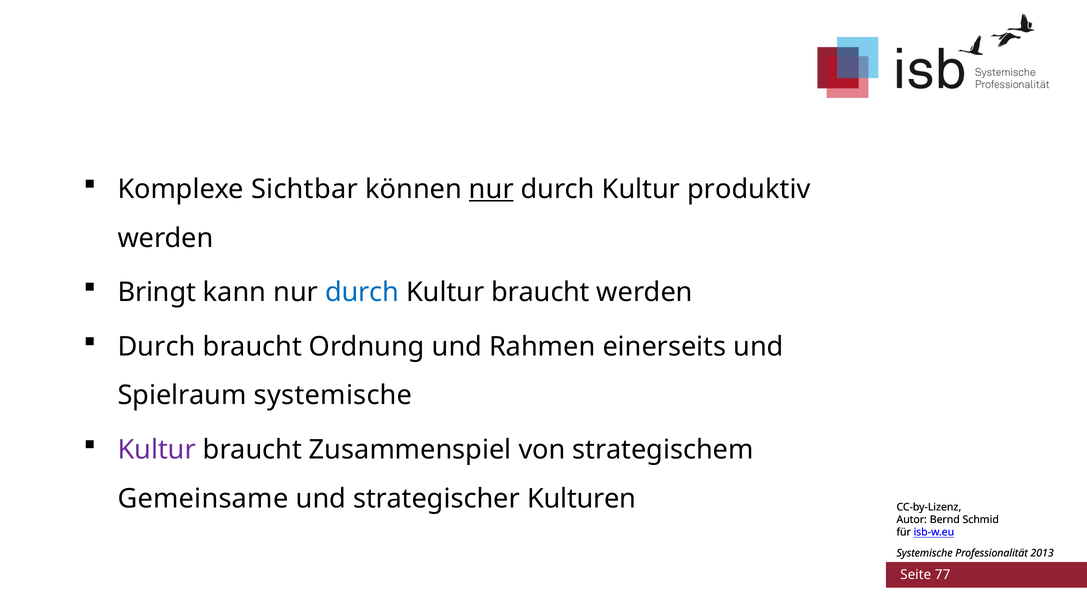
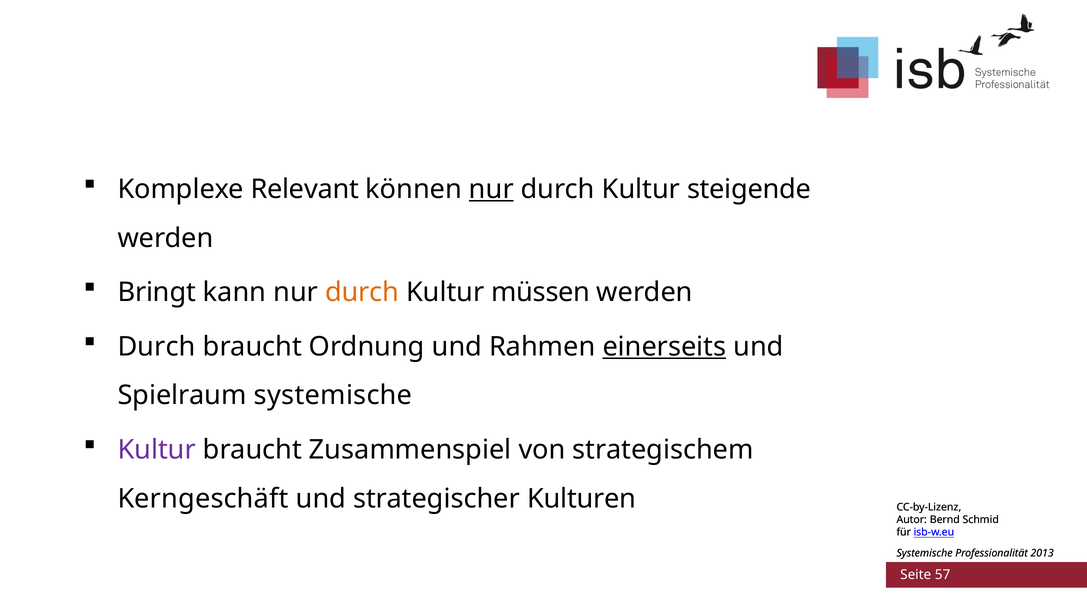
Sichtbar: Sichtbar -> Relevant (305, 189)
produktiv: produktiv -> steigende (749, 189)
durch colour: blue -> orange (362, 293)
braucht: braucht -> müssen (541, 293)
einerseits underline: none -> present (664, 347)
Gemeinsame: Gemeinsame -> Kerngeschäft (203, 499)
77: 77 -> 57 (943, 575)
